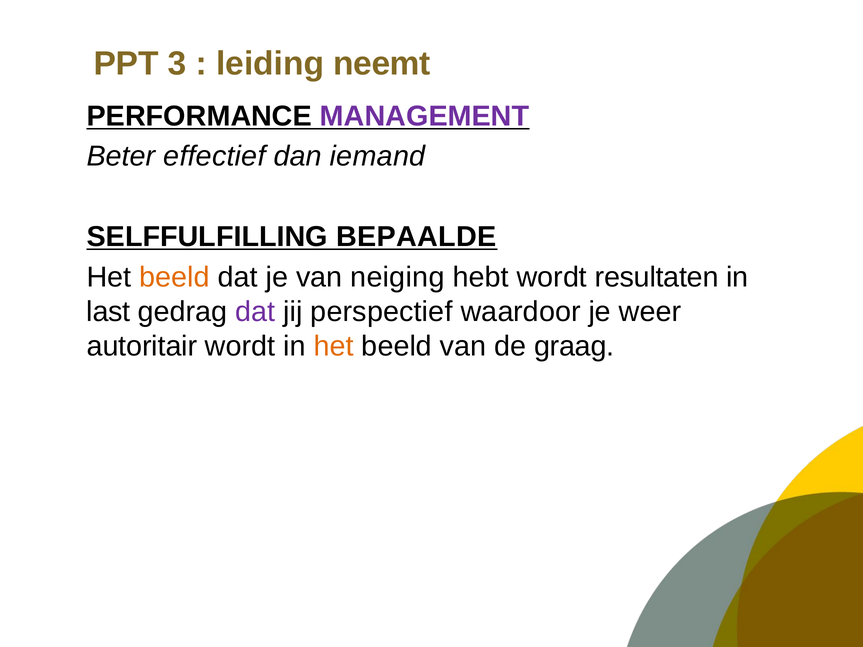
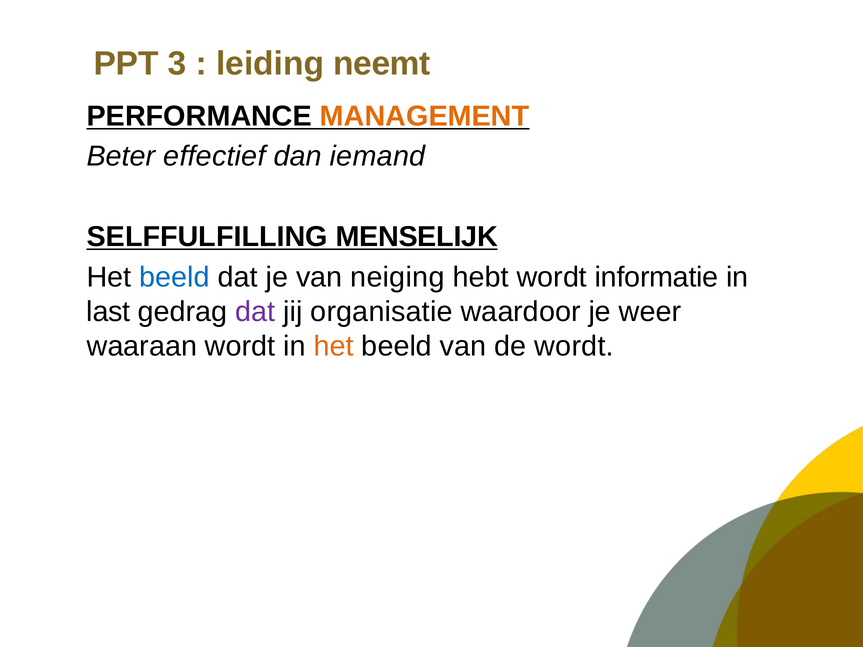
MANAGEMENT colour: purple -> orange (425, 116)
BEPAALDE: BEPAALDE -> MENSELIJK (417, 237)
beeld colour: orange -> blue (175, 277)
resultaten: resultaten -> informatie (657, 277)
perspectief: perspectief -> organisatie (382, 312)
autoritair: autoritair -> waaraan (142, 346)
de graag: graag -> wordt (574, 346)
